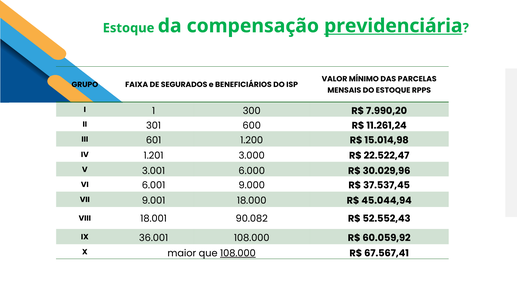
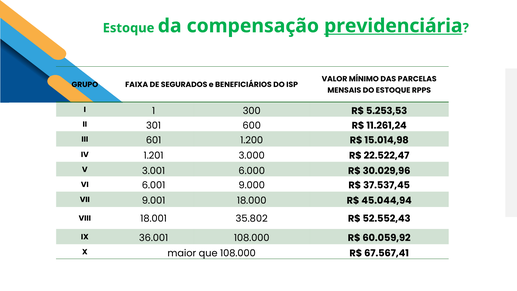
7.990,20: 7.990,20 -> 5.253,53 (387, 111)
90.082: 90.082 -> 35.802 (252, 218)
108.000 underline: present -> none (238, 253)
